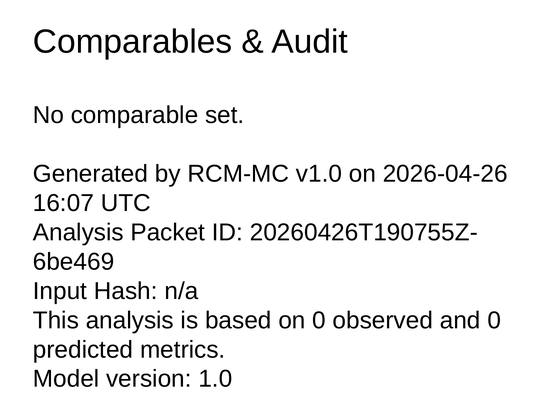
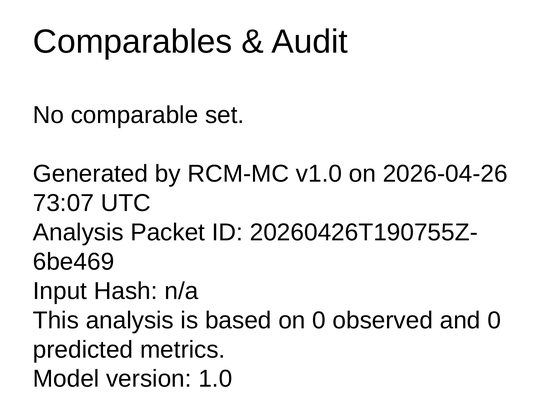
16:07: 16:07 -> 73:07 (63, 203)
